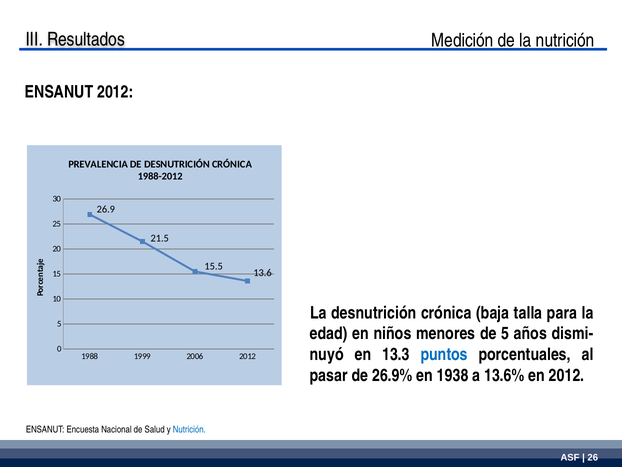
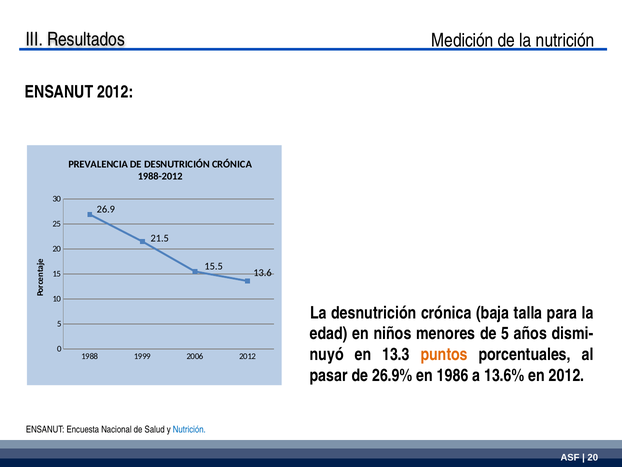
puntos colour: blue -> orange (444, 354)
1938: 1938 -> 1986 (453, 375)
26: 26 -> 20 (593, 457)
